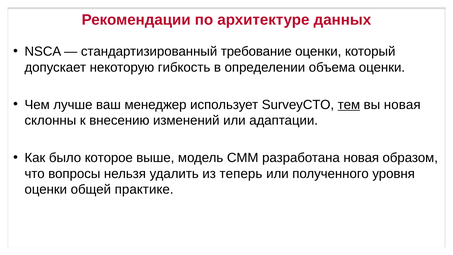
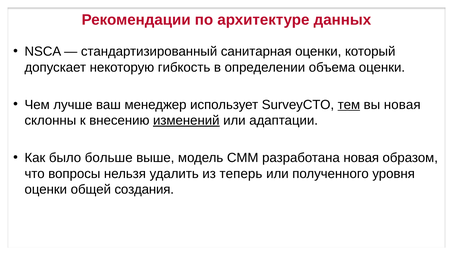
требование: требование -> санитарная (256, 51)
изменений underline: none -> present (186, 120)
которое: которое -> больше (109, 158)
практике: практике -> создания (144, 189)
